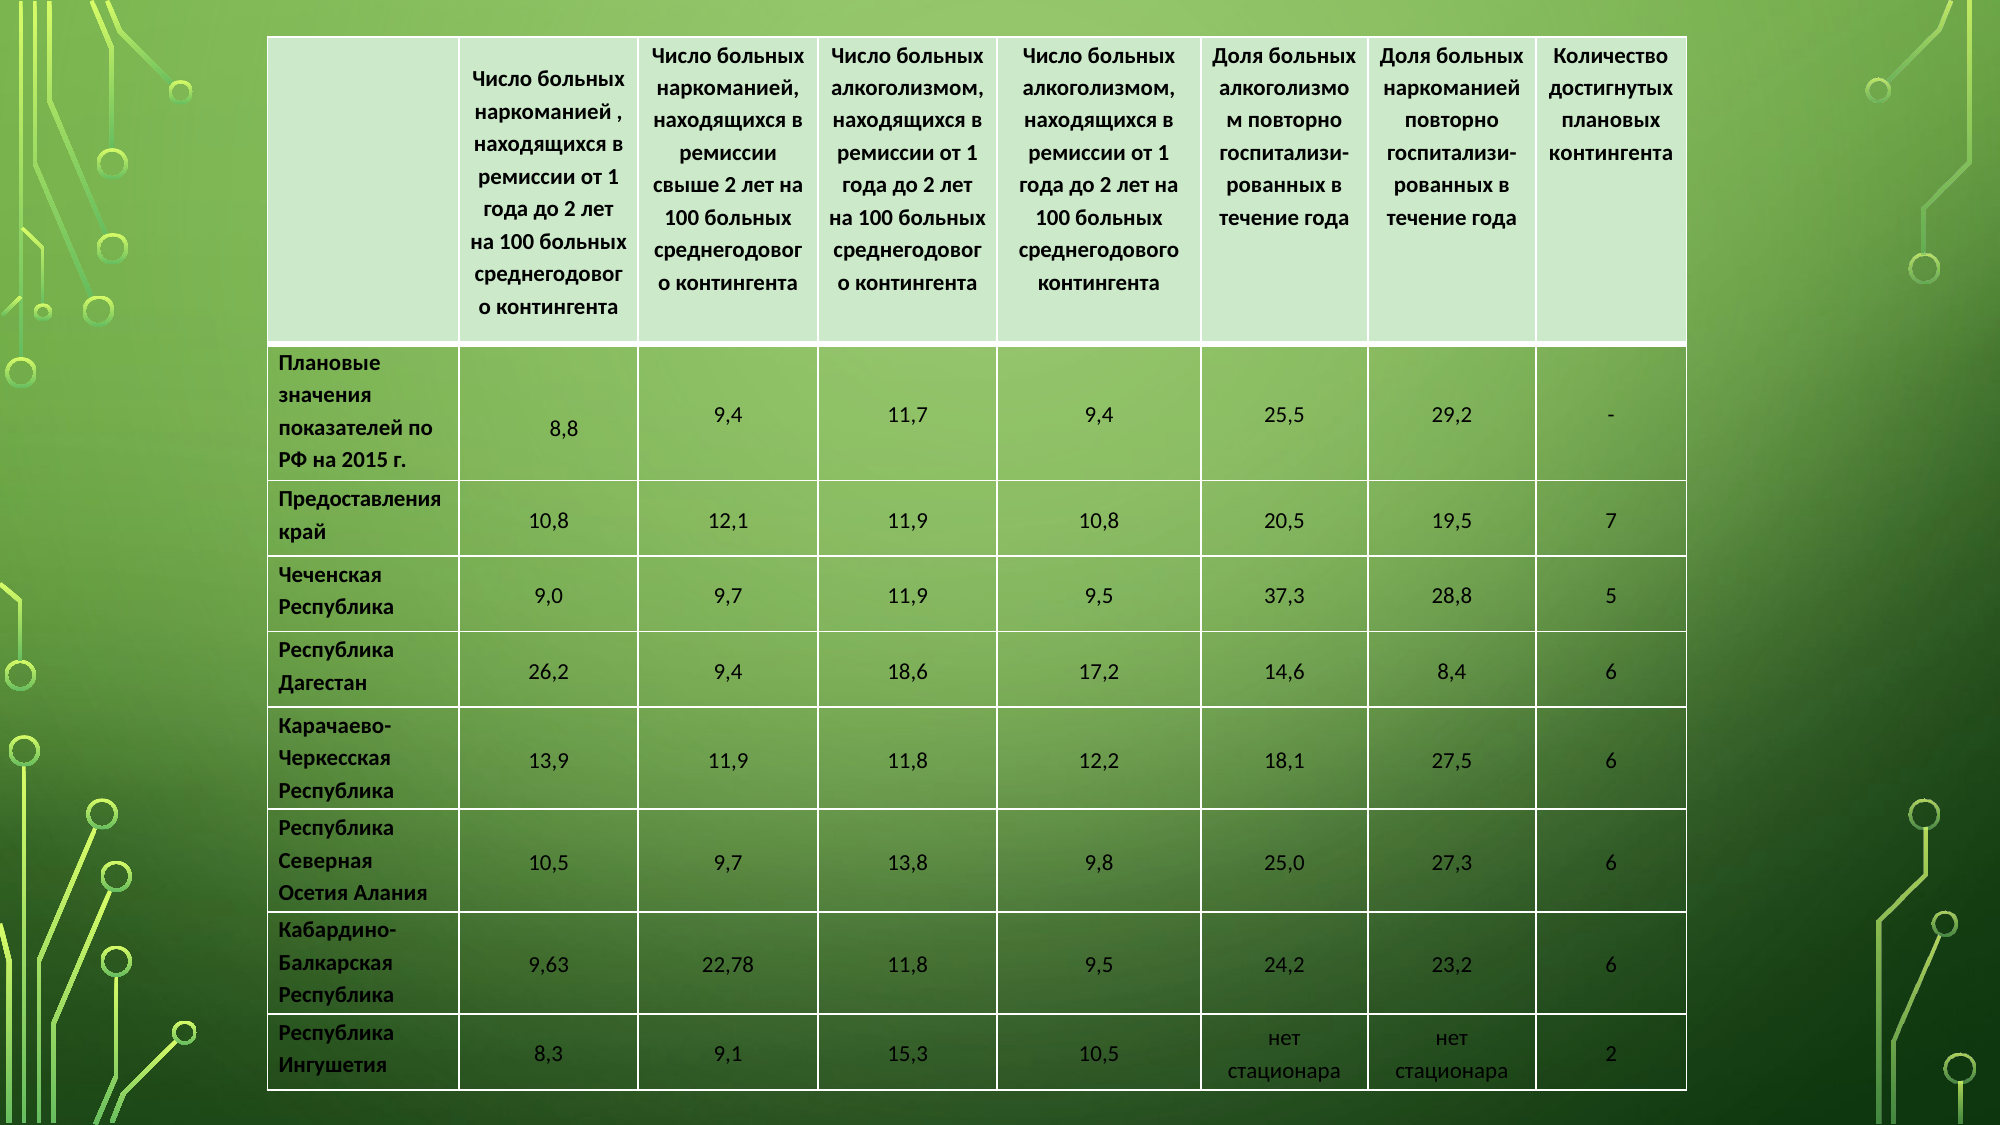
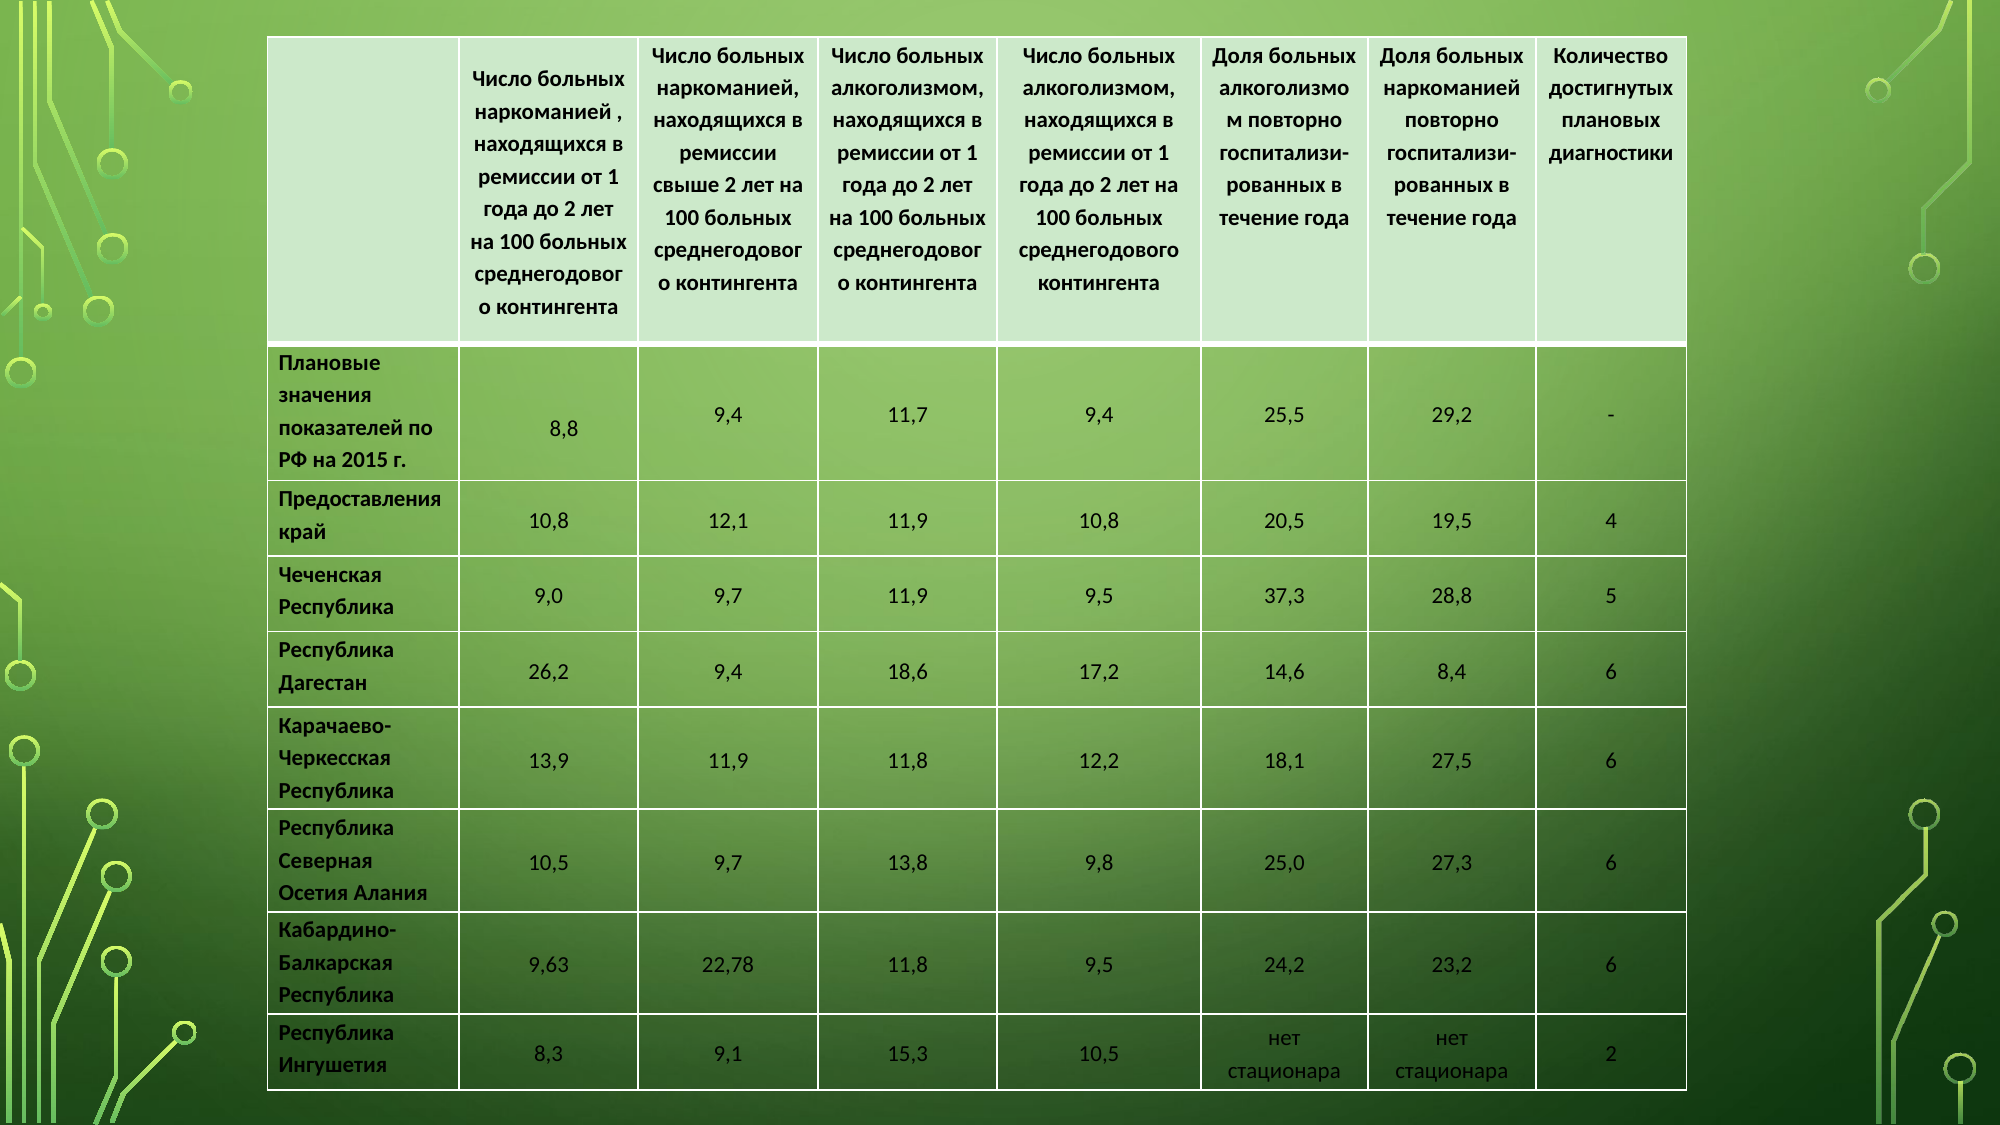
контингента: контингента -> диагностики (1611, 153)
7: 7 -> 4 (1611, 521)
